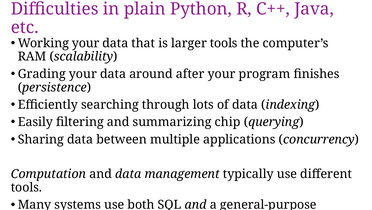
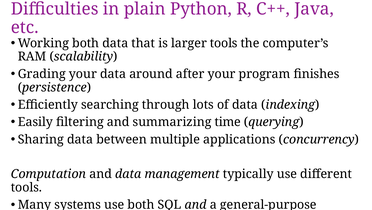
Working your: your -> both (86, 43)
chip: chip -> time (228, 122)
